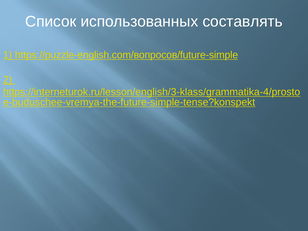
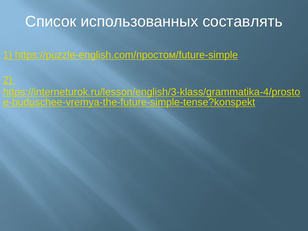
https://puzzle-english.com/вопросов/future-simple: https://puzzle-english.com/вопросов/future-simple -> https://puzzle-english.com/простом/future-simple (126, 55)
